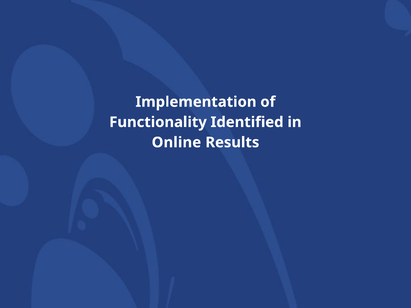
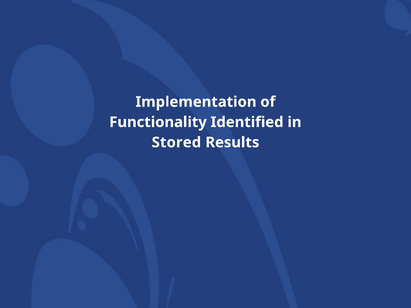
Online: Online -> Stored (176, 143)
